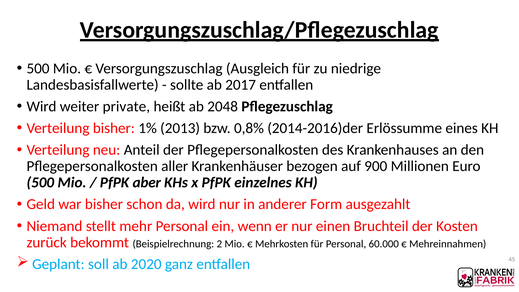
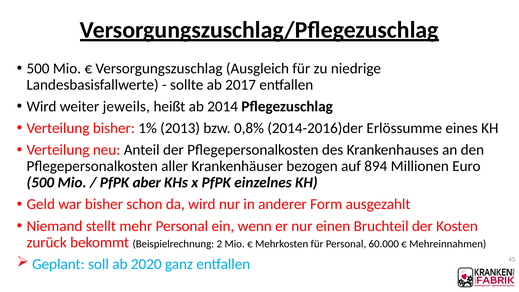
private: private -> jeweils (126, 106)
2048: 2048 -> 2014 (223, 106)
900: 900 -> 894 (376, 166)
